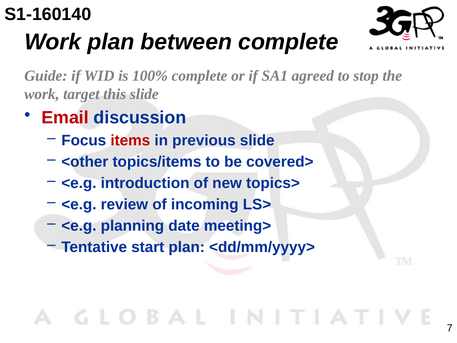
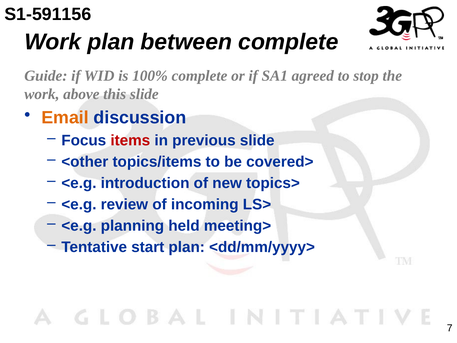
S1-160140: S1-160140 -> S1-591156 (48, 14)
target: target -> above (81, 94)
Email colour: red -> orange (65, 118)
date: date -> held (184, 226)
